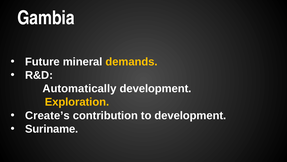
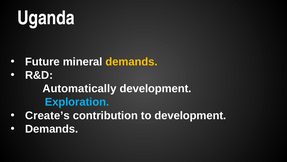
Gambia: Gambia -> Uganda (46, 18)
Exploration colour: yellow -> light blue (77, 102)
Suriname: Suriname -> Demands (52, 129)
